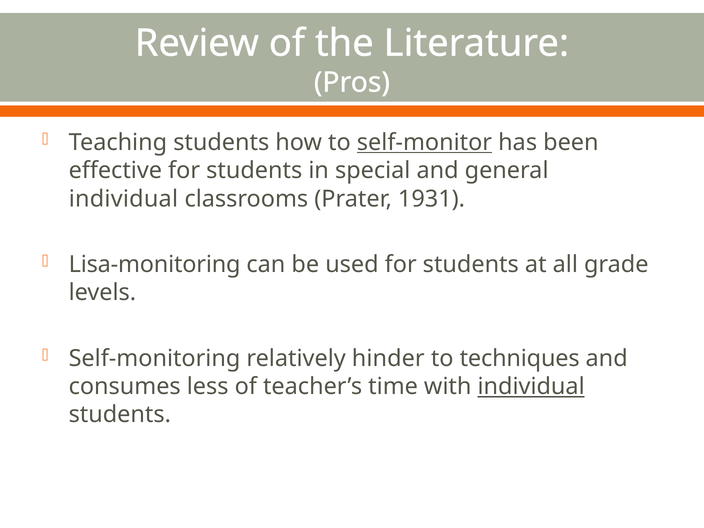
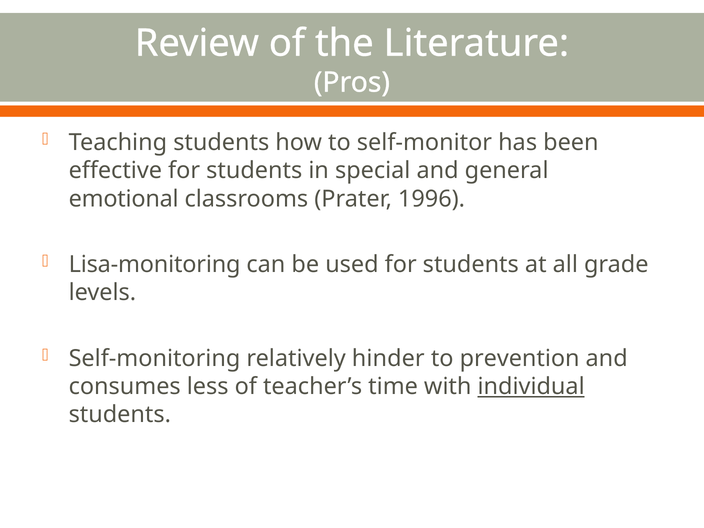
self-monitor underline: present -> none (424, 142)
individual: individual -> emotional (124, 199)
1931: 1931 -> 1996 (432, 199)
techniques: techniques -> prevention (520, 358)
